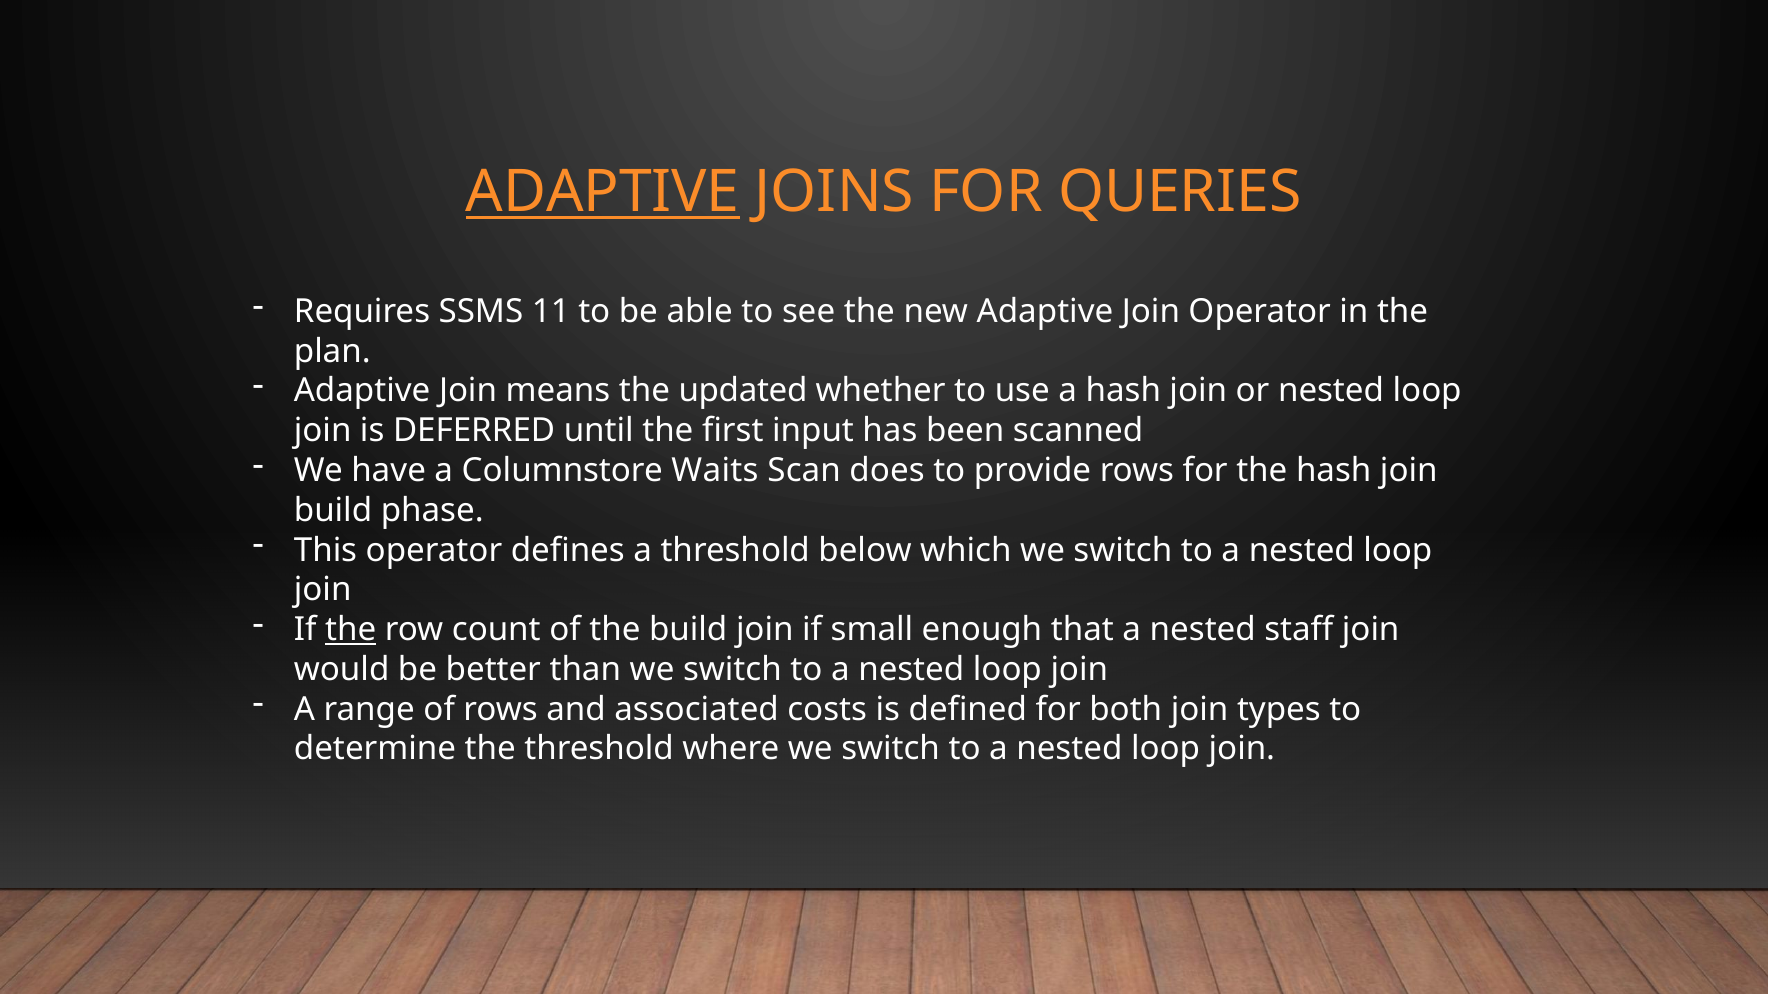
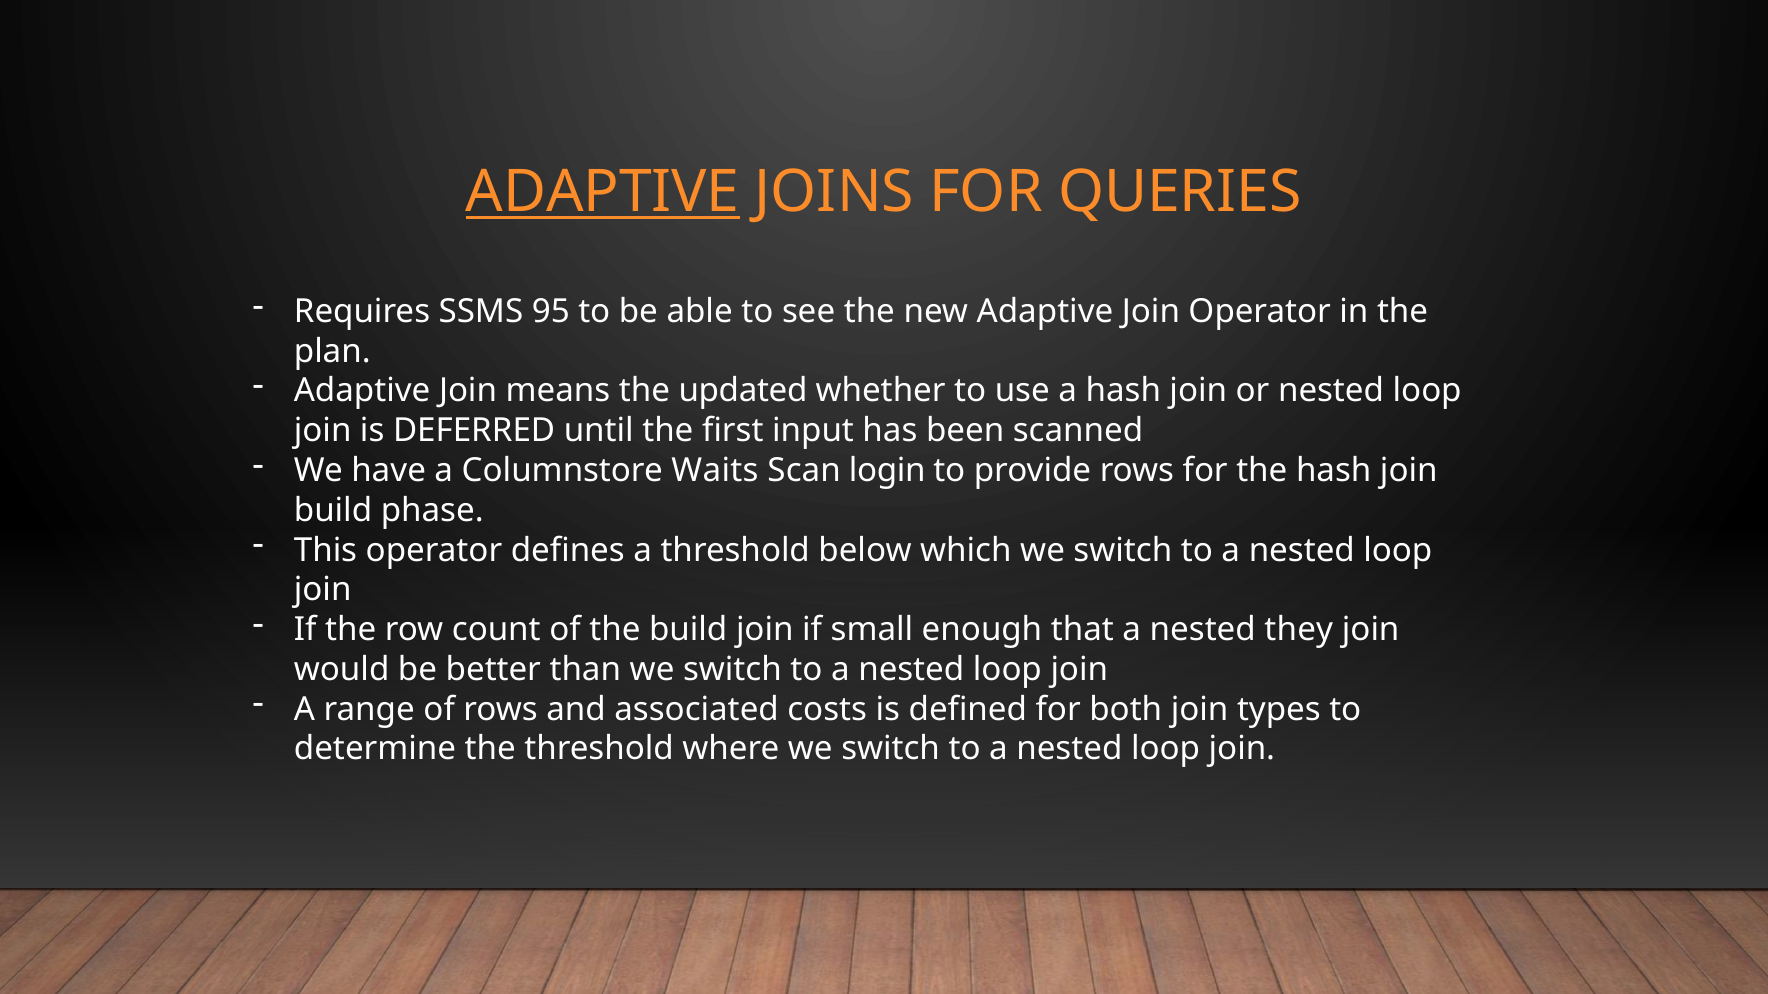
11: 11 -> 95 (551, 312)
does: does -> login (887, 471)
the underline: present -> none (351, 630)
staff: staff -> they (1299, 630)
